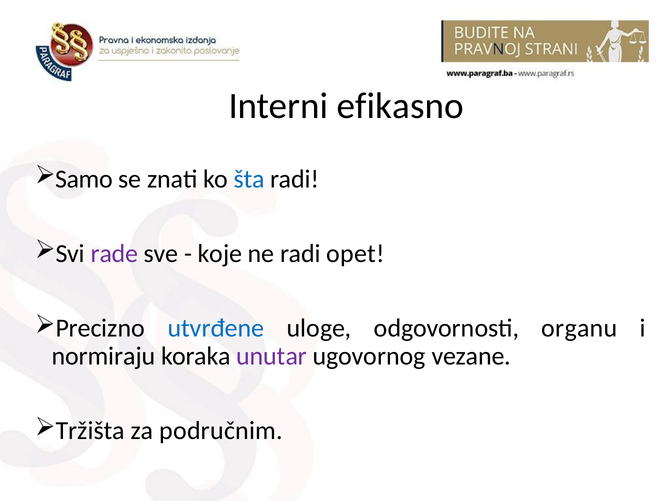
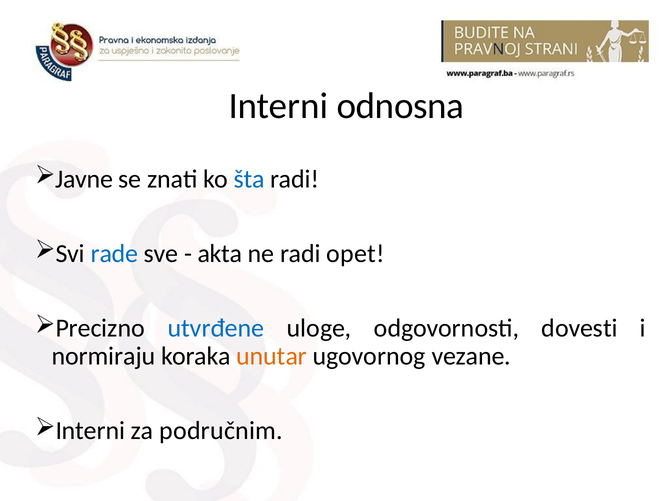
efikasno: efikasno -> odnosna (400, 106)
Samo: Samo -> Javne (84, 179)
rade colour: purple -> blue (114, 254)
koje: koje -> akta (220, 254)
organu: organu -> dovesti (580, 328)
unutar colour: purple -> orange (272, 356)
Tržišta: Tržišta -> Interni (90, 431)
